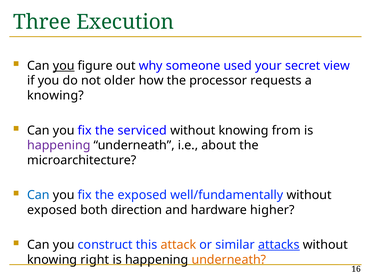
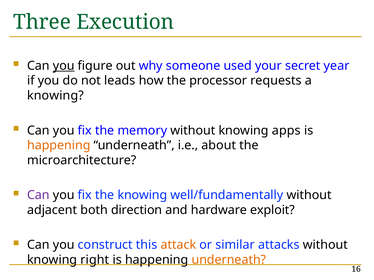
view: view -> year (337, 66)
older: older -> leads (120, 81)
serviced: serviced -> memory (142, 131)
from: from -> apps (286, 131)
happening colour: purple -> orange (59, 146)
Can colour: blue -> purple (38, 195)
the exposed: exposed -> knowing (142, 195)
exposed: exposed -> adjacent (52, 210)
higher: higher -> exploit (272, 210)
attacks underline: present -> none (279, 245)
